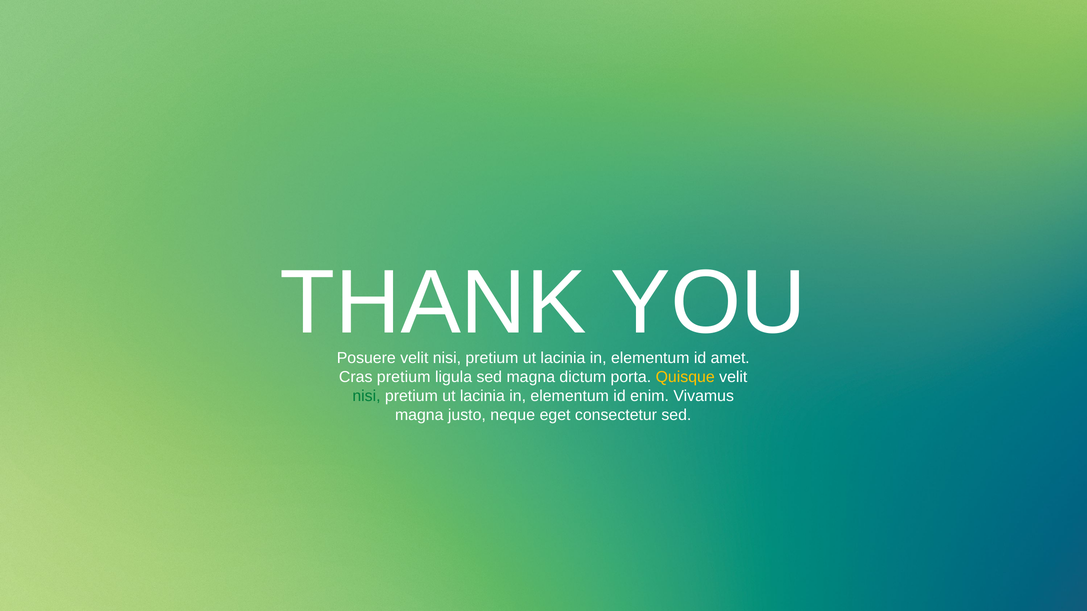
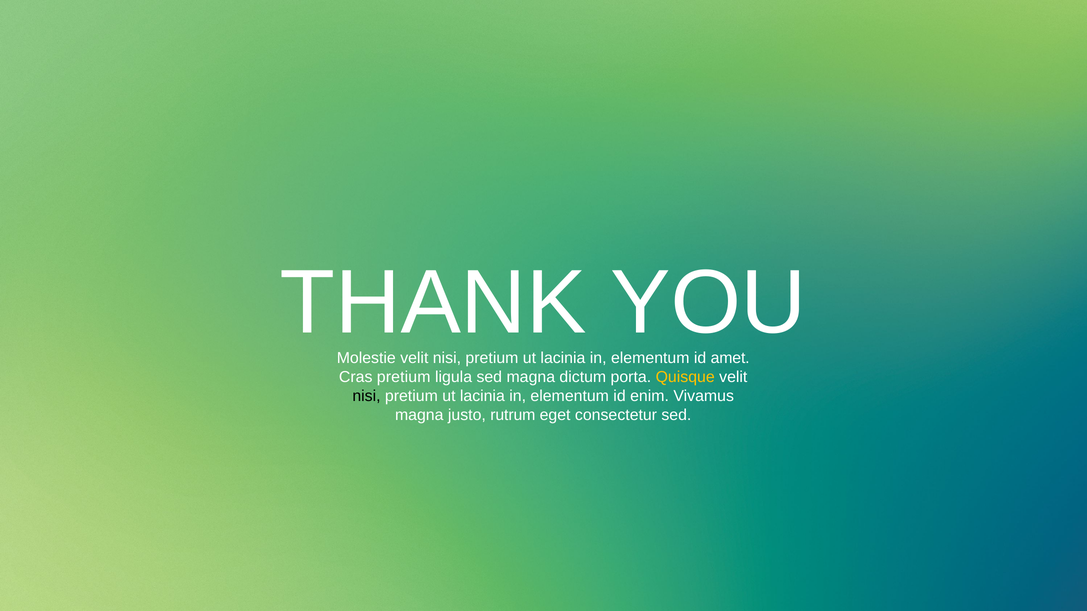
Posuere: Posuere -> Molestie (366, 358)
nisi colour: green -> black (366, 396)
neque: neque -> rutrum (513, 415)
